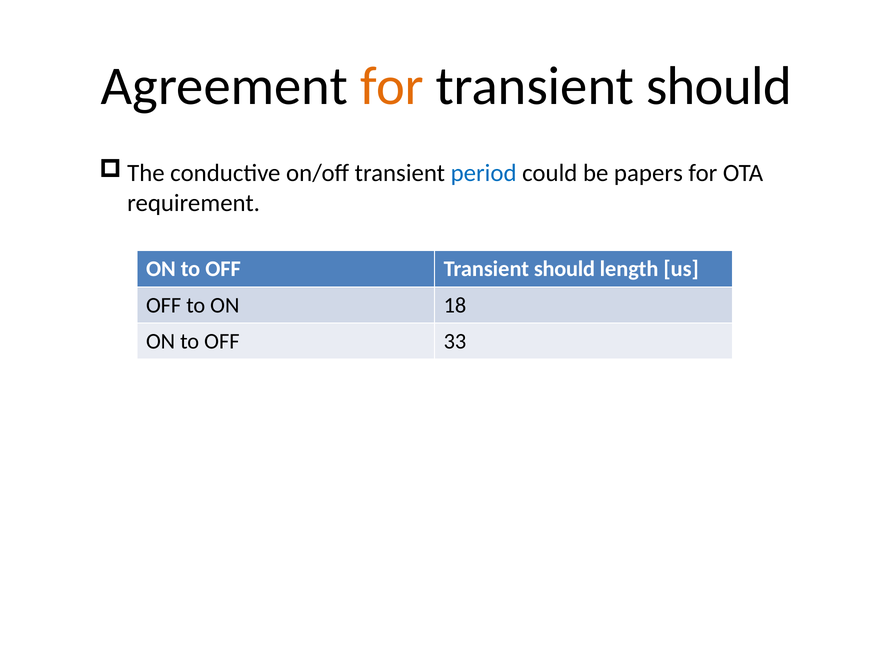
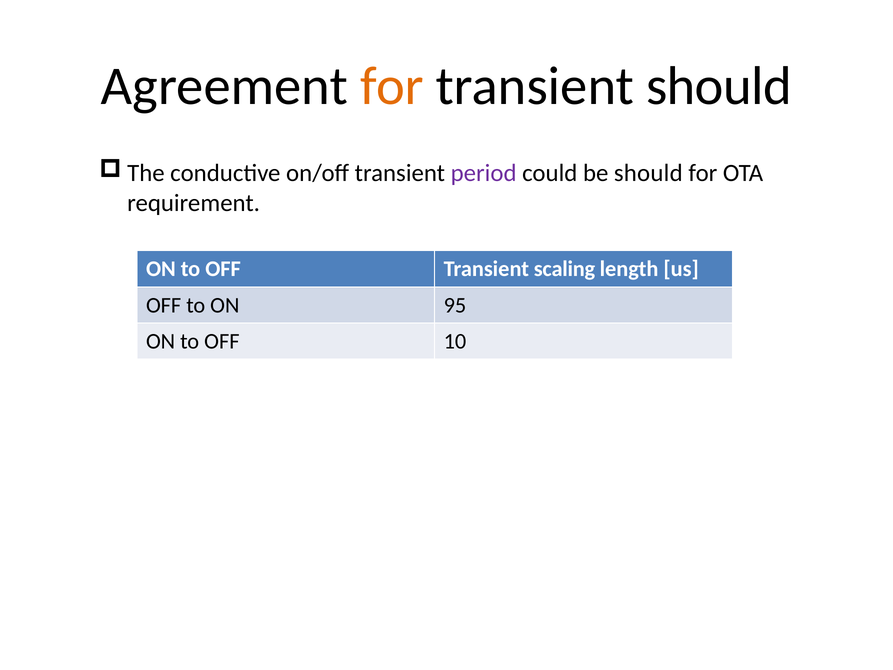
period colour: blue -> purple (484, 173)
be papers: papers -> should (648, 173)
OFF Transient should: should -> scaling (564, 269)
18: 18 -> 95 (455, 305)
33: 33 -> 10 (455, 341)
